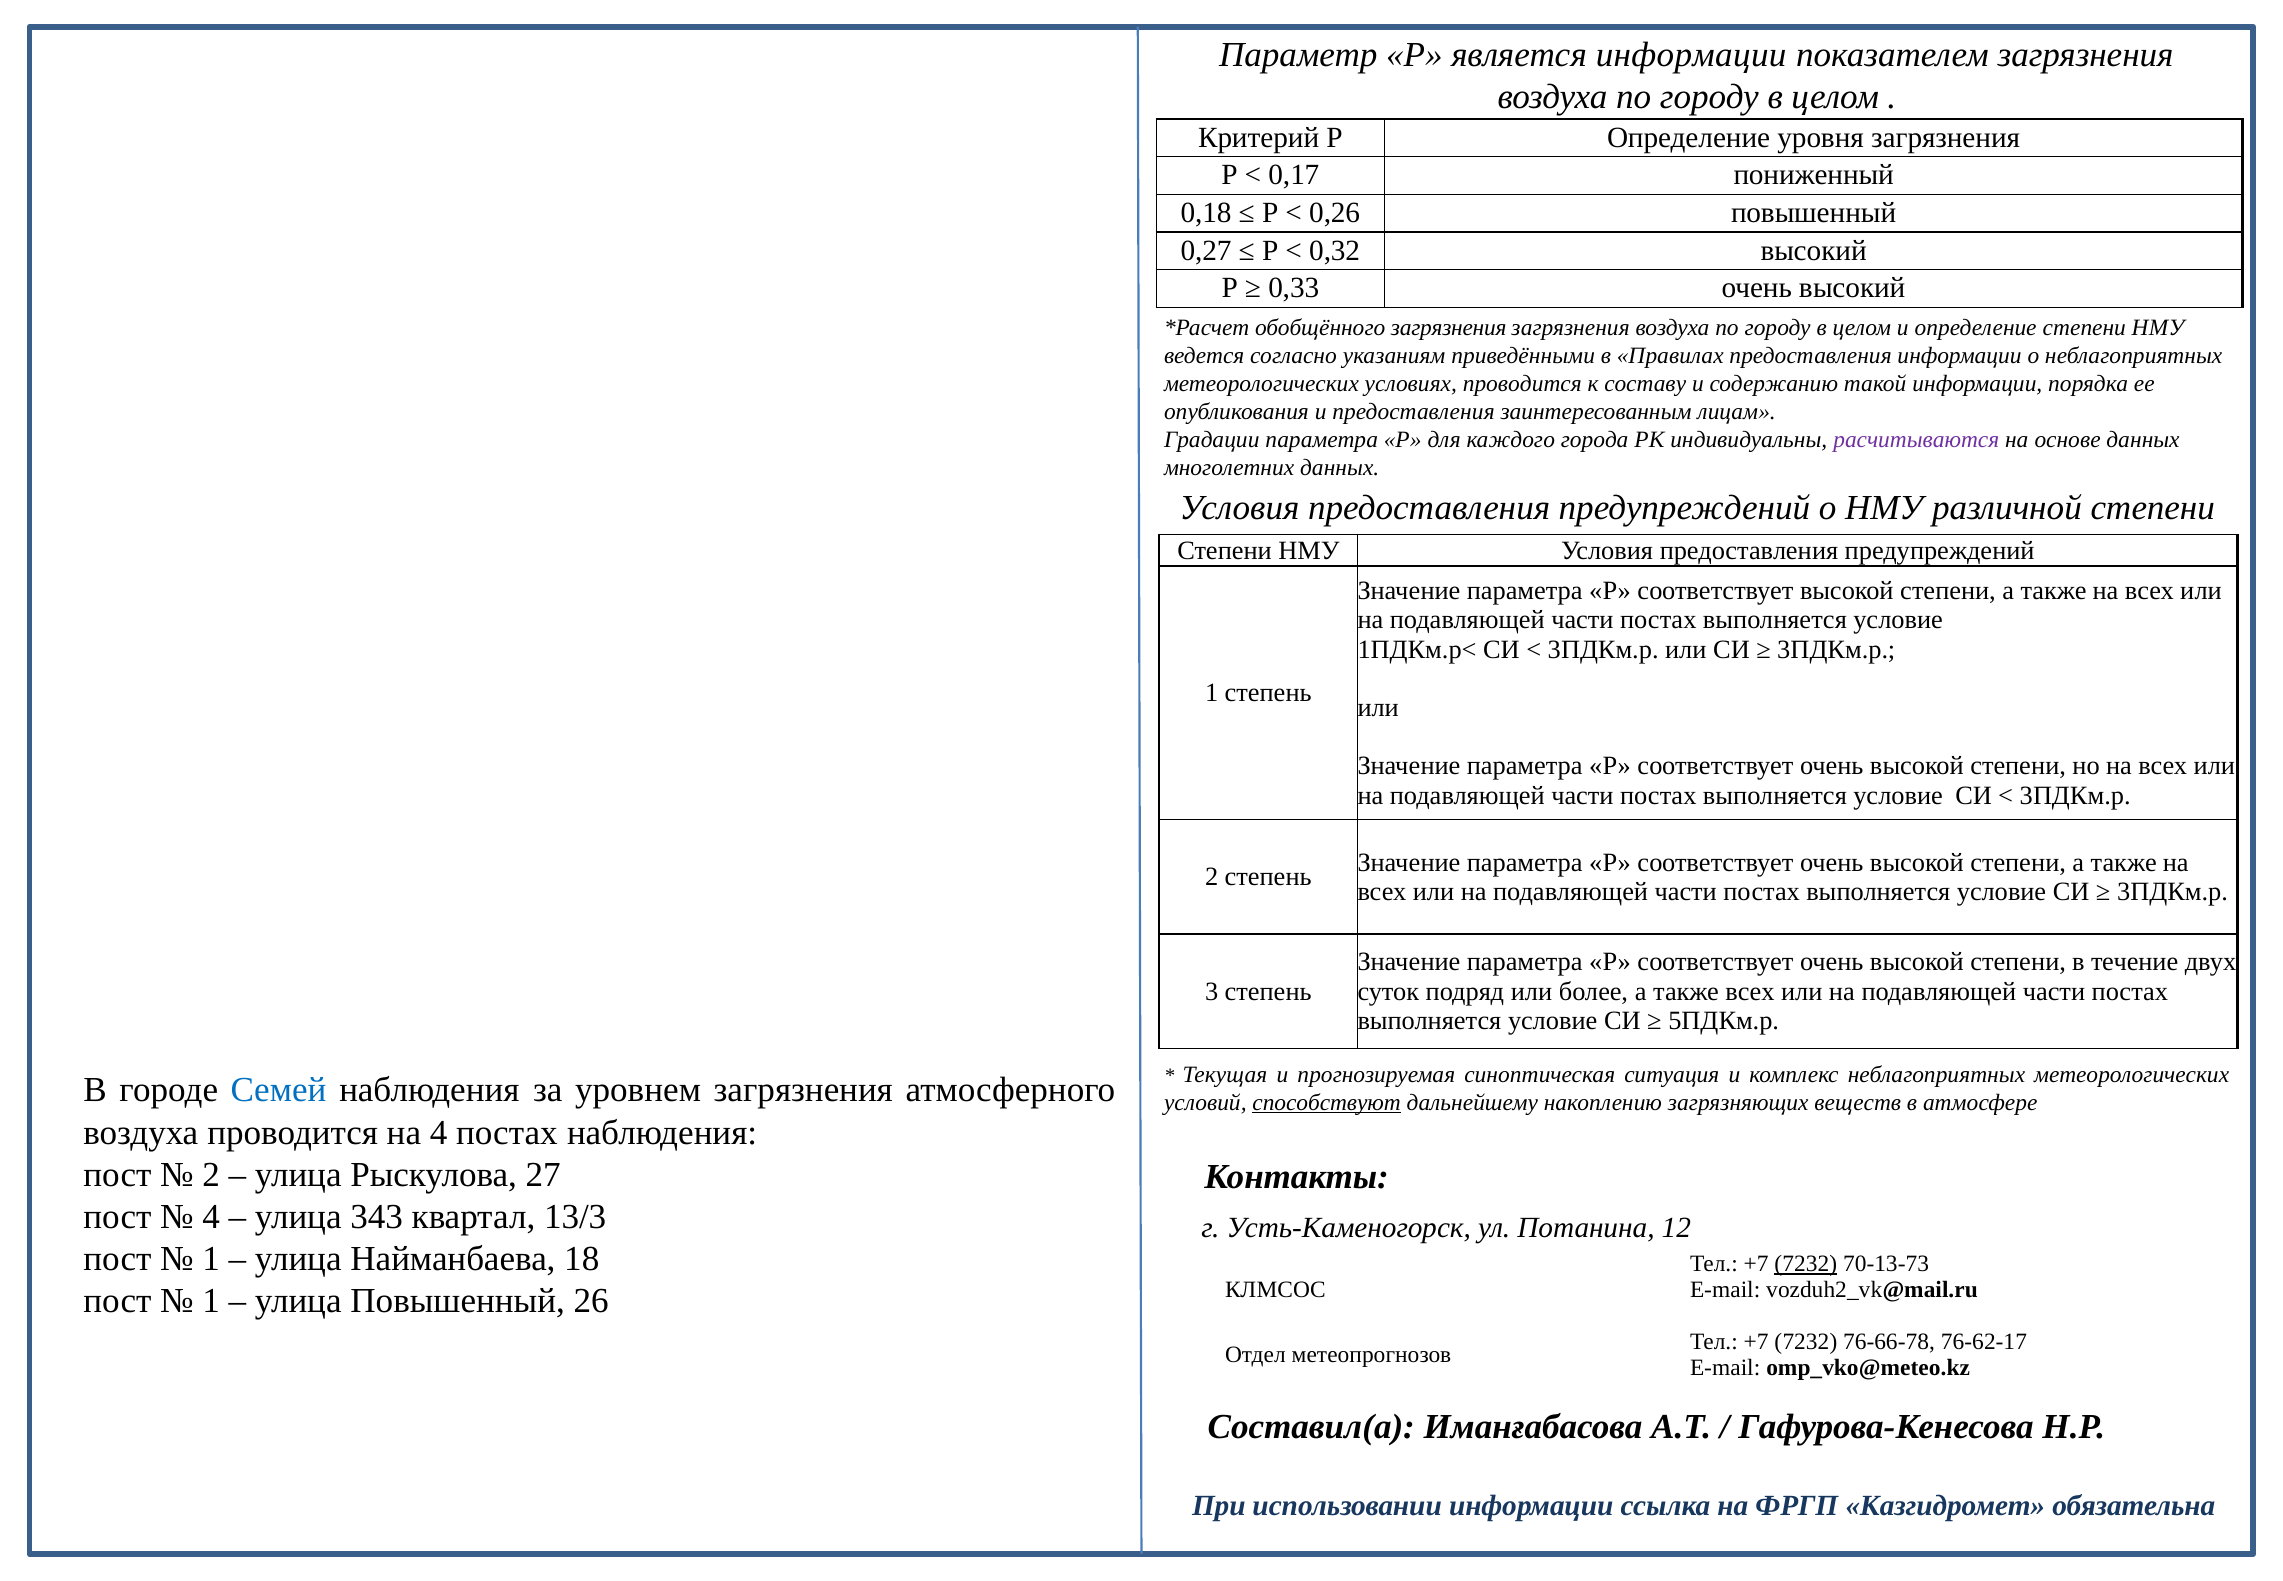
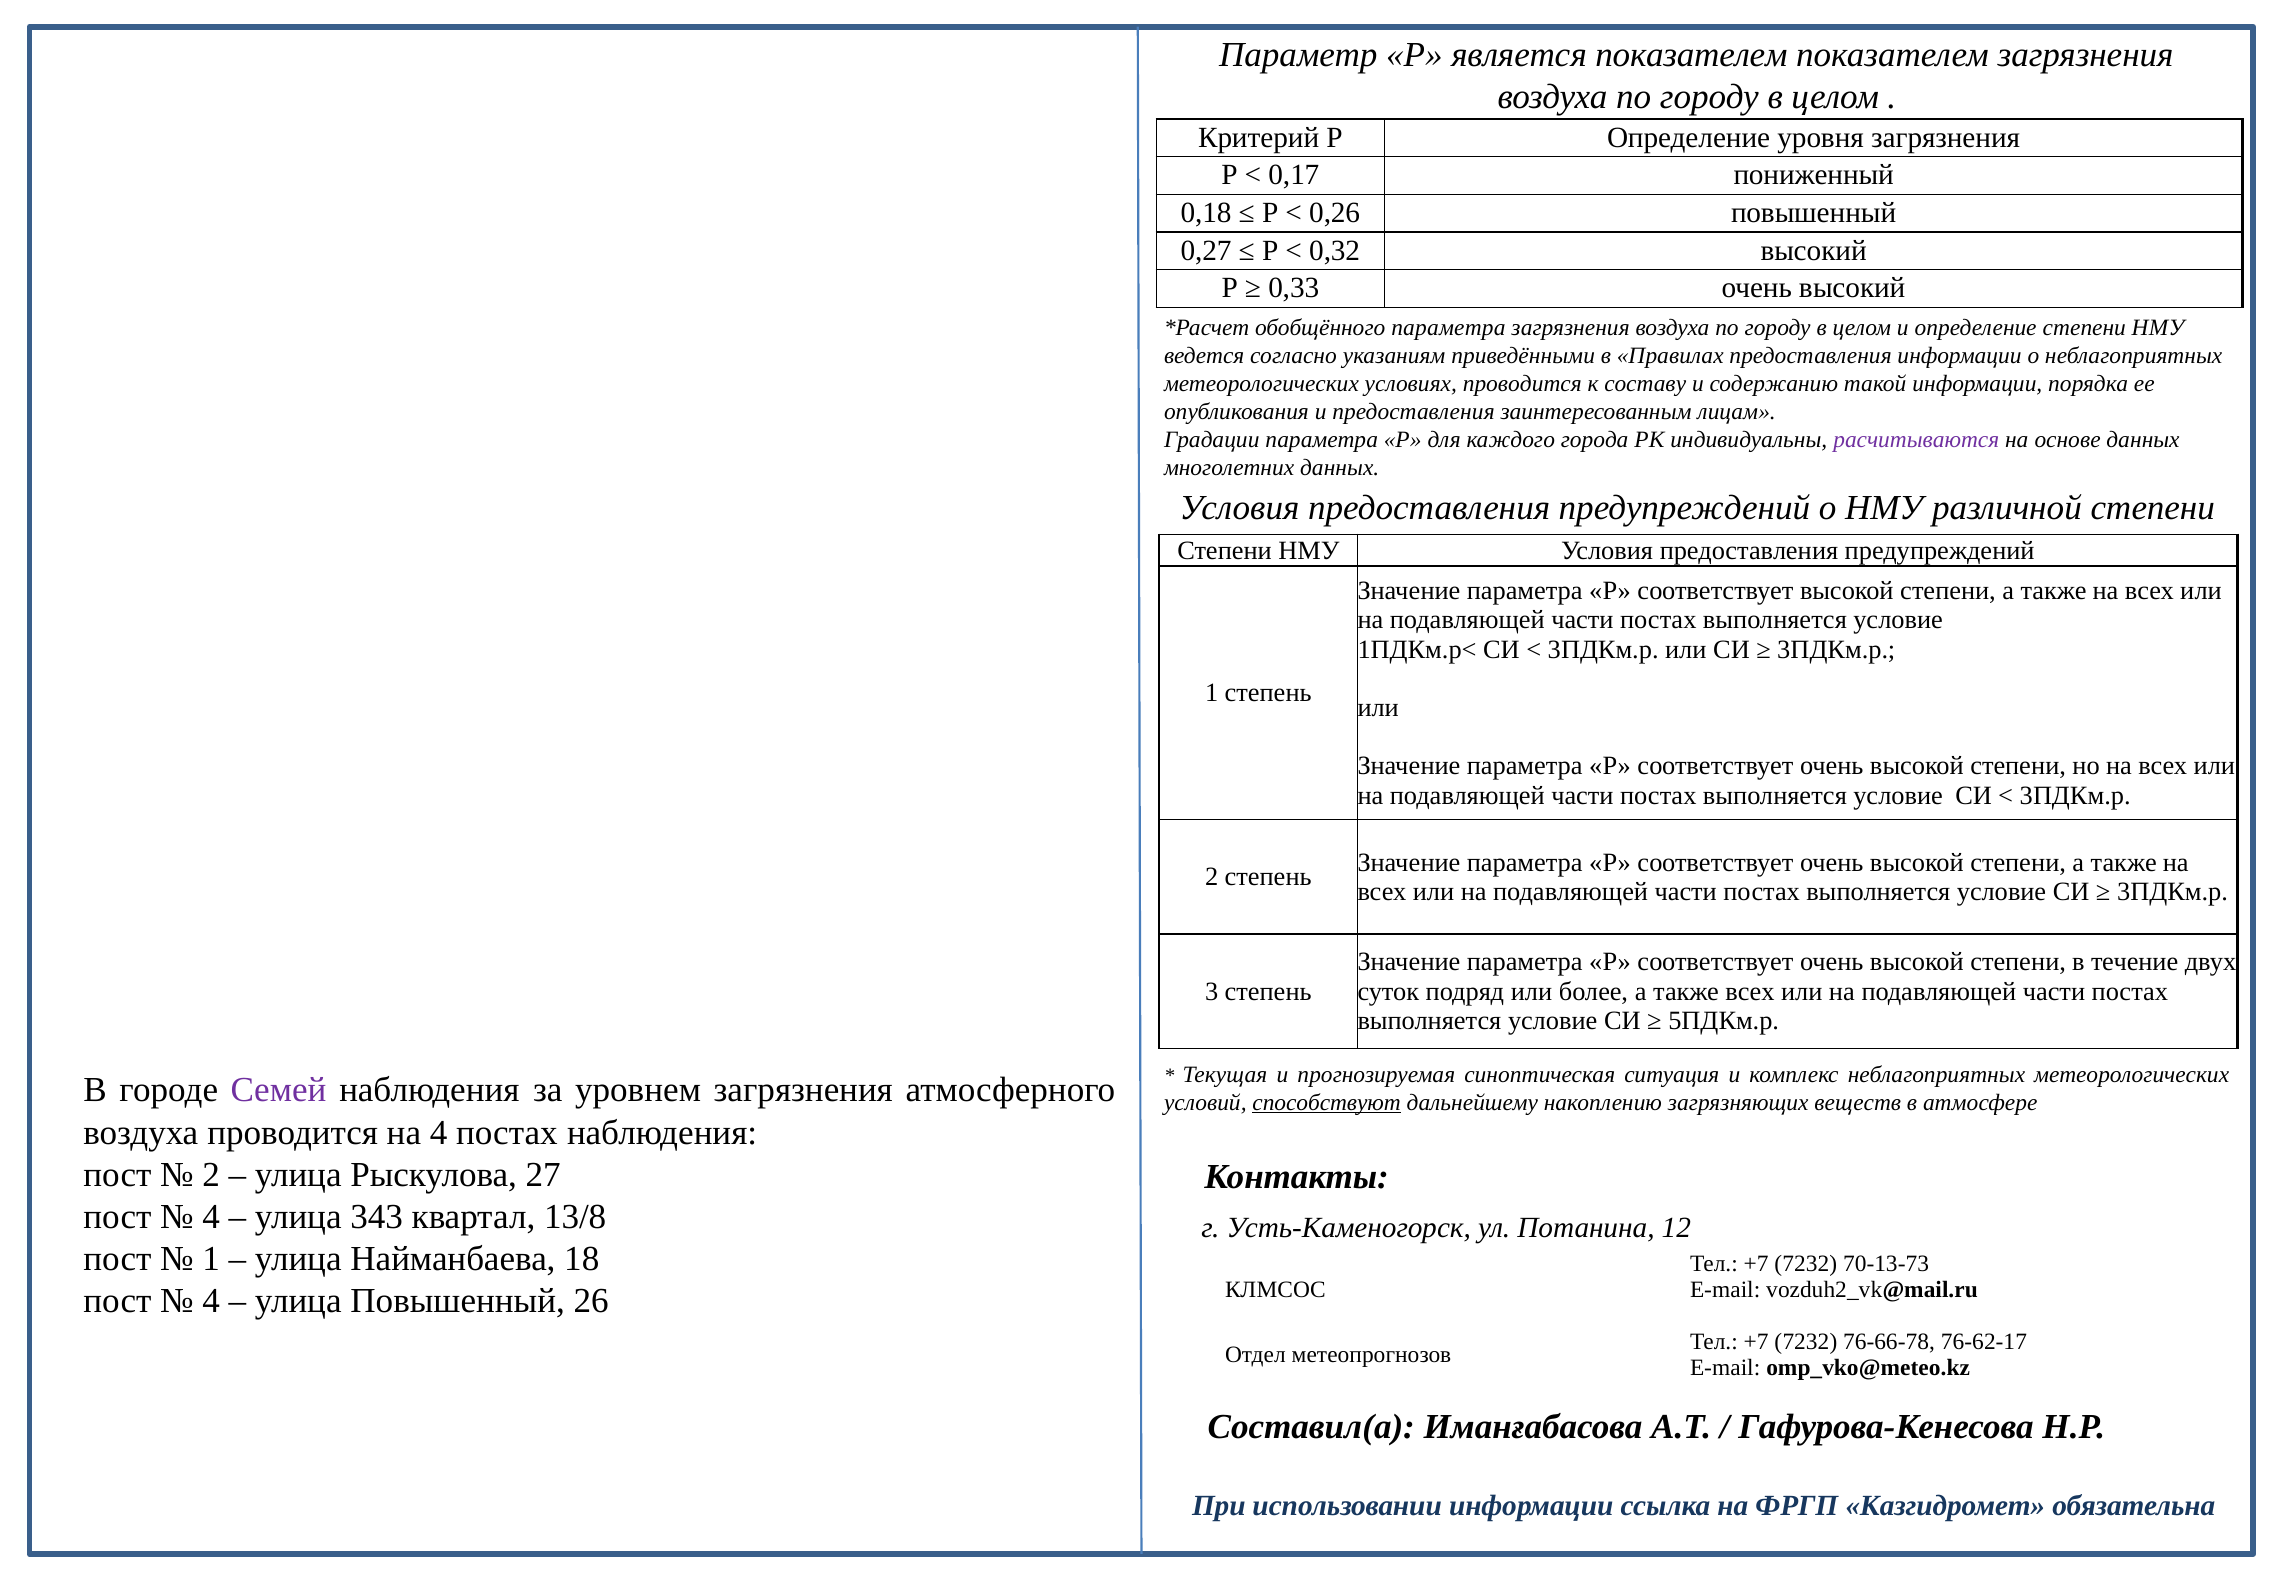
является информации: информации -> показателем (1691, 55)
обобщённого загрязнения: загрязнения -> параметра (1448, 328)
Семей colour: blue -> purple (279, 1090)
13/3: 13/3 -> 13/8 (575, 1216)
7232 underline: present -> none (1806, 1264)
1: 1 -> 4 (211, 1301)
